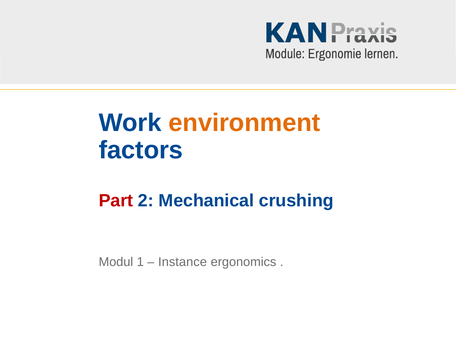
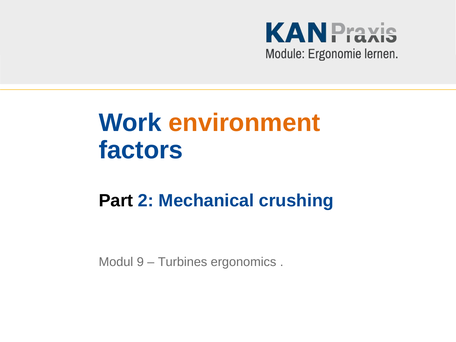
Part colour: red -> black (116, 201)
1: 1 -> 9 (140, 262)
Instance: Instance -> Turbines (183, 262)
